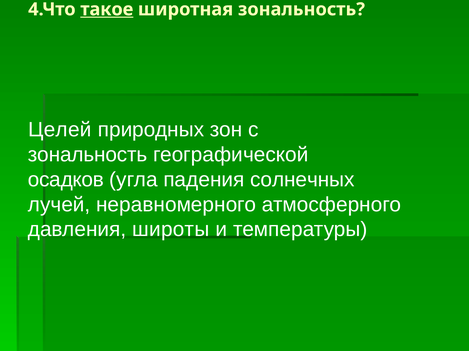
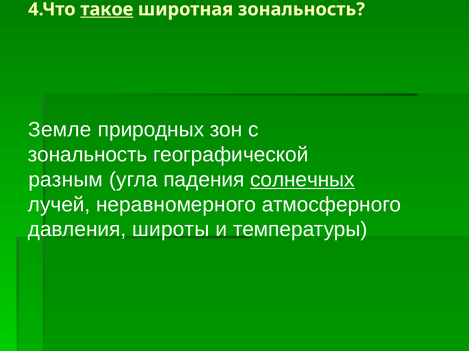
Целей: Целей -> Земле (60, 130)
осадков: осадков -> разным (66, 180)
солнечных underline: none -> present (302, 180)
